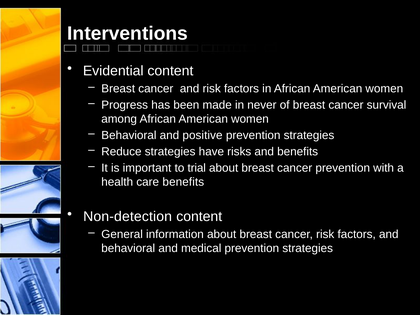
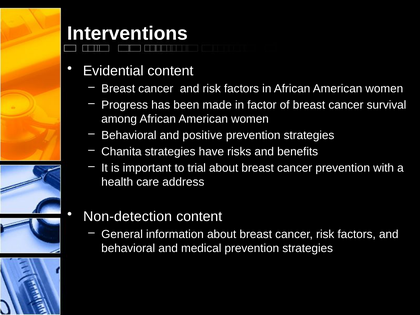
never: never -> factor (262, 105)
Reduce: Reduce -> Chanita (121, 152)
care benefits: benefits -> address (183, 182)
